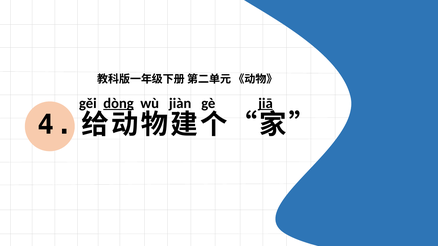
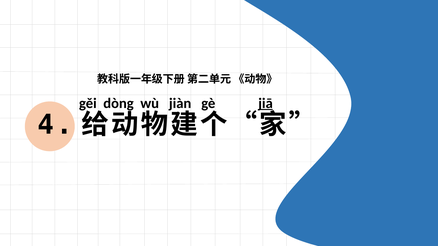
dòng underline: present -> none (119, 103)
